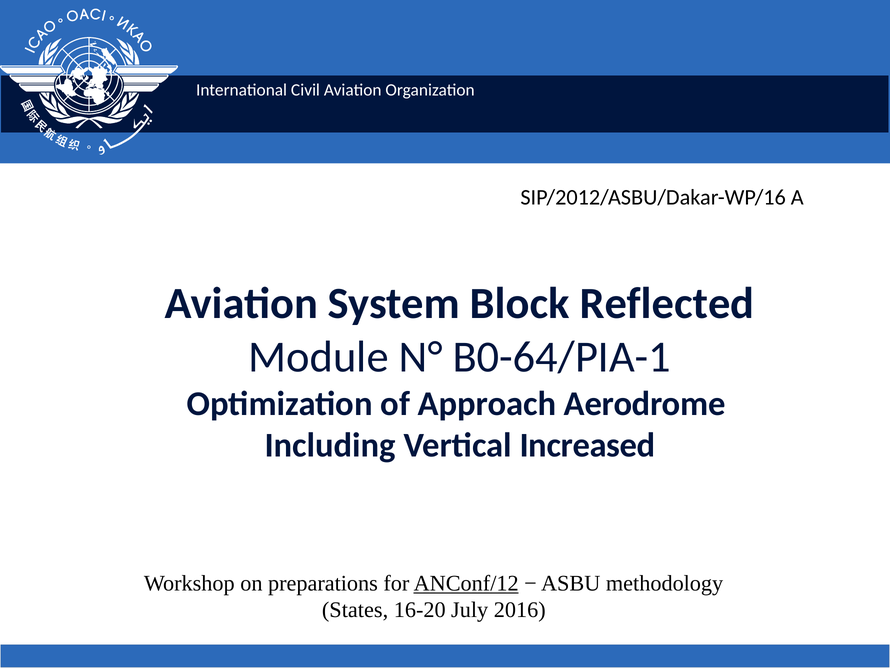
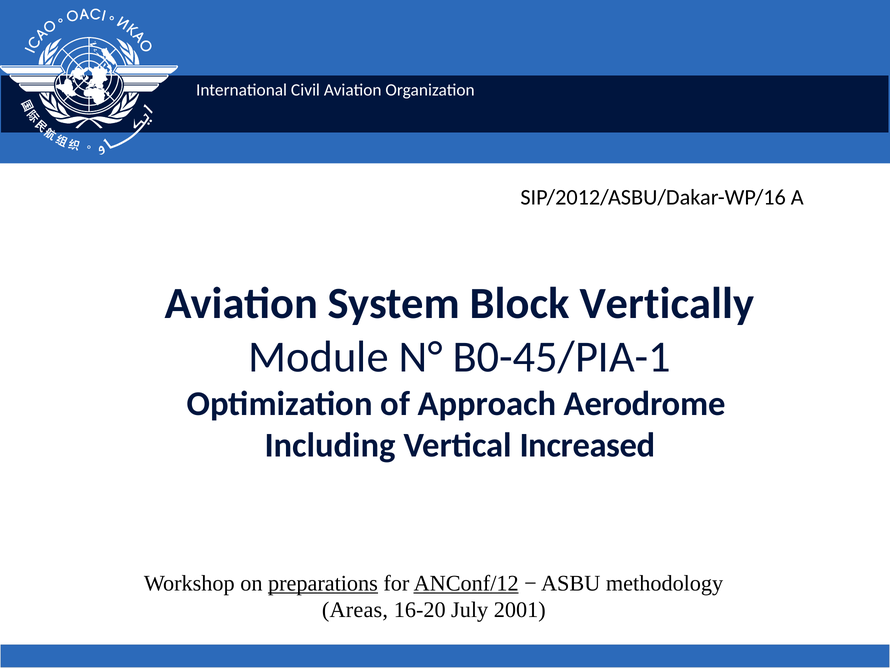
Reflected: Reflected -> Vertically (667, 303)
B0-64/PIA-1: B0-64/PIA-1 -> B0-45/PIA-1 (562, 357)
preparations underline: none -> present (323, 583)
States: States -> Areas (355, 610)
2016: 2016 -> 2001 (520, 610)
